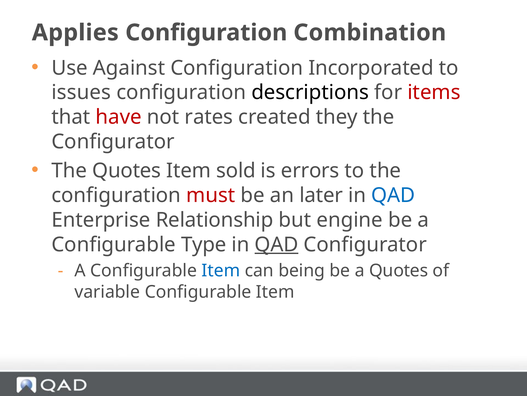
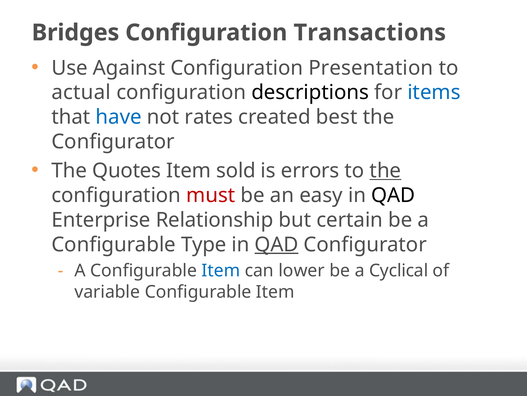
Applies: Applies -> Bridges (75, 33)
Combination: Combination -> Transactions (370, 33)
Incorporated: Incorporated -> Presentation (371, 68)
issues: issues -> actual (81, 92)
items colour: red -> blue (434, 92)
have colour: red -> blue (119, 117)
they: they -> best (337, 117)
the underline: none -> present (385, 170)
later: later -> easy (321, 195)
QAD colour: blue -> black (393, 195)
engine: engine -> certain (350, 220)
being: being -> lower (302, 270)
a Quotes: Quotes -> Cyclical (399, 270)
